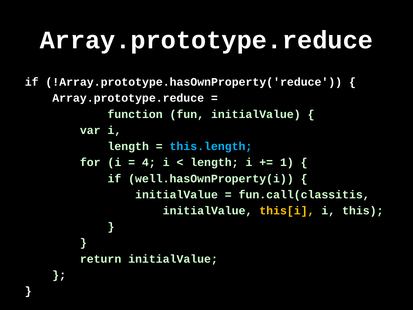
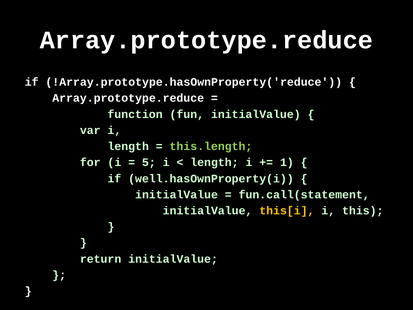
this.length colour: light blue -> light green (211, 146)
4: 4 -> 5 (149, 162)
fun.call(classitis: fun.call(classitis -> fun.call(statement (304, 194)
